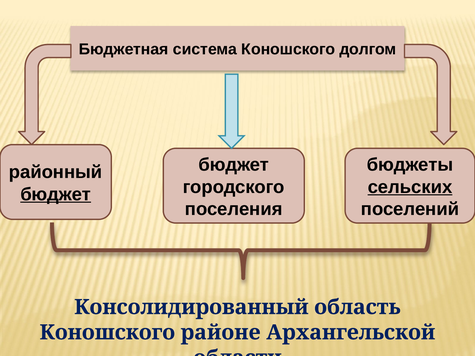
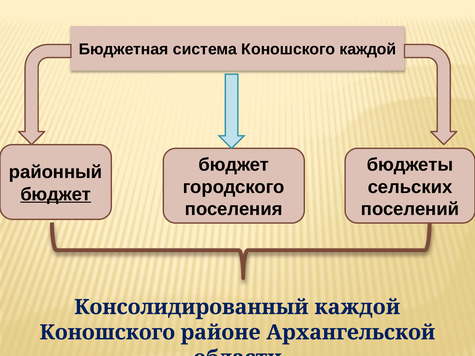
Коношского долгом: долгом -> каждой (368, 49)
сельских underline: present -> none (410, 187)
Консолидированный область: область -> каждой (357, 307)
